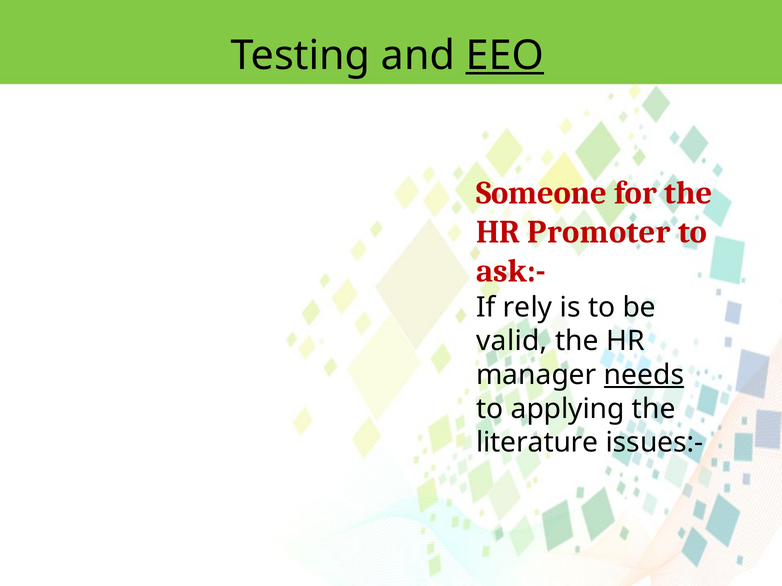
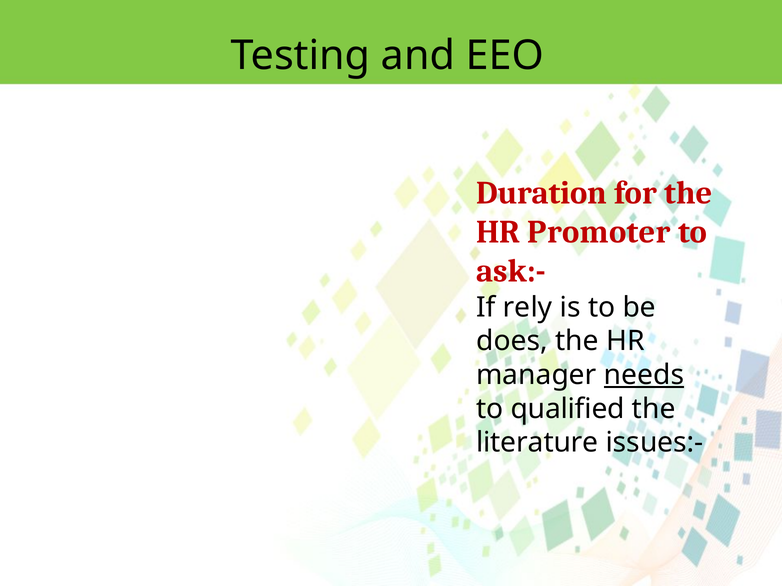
EEO underline: present -> none (505, 56)
Someone: Someone -> Duration (542, 193)
valid: valid -> does (512, 341)
applying: applying -> qualiﬁed (568, 409)
